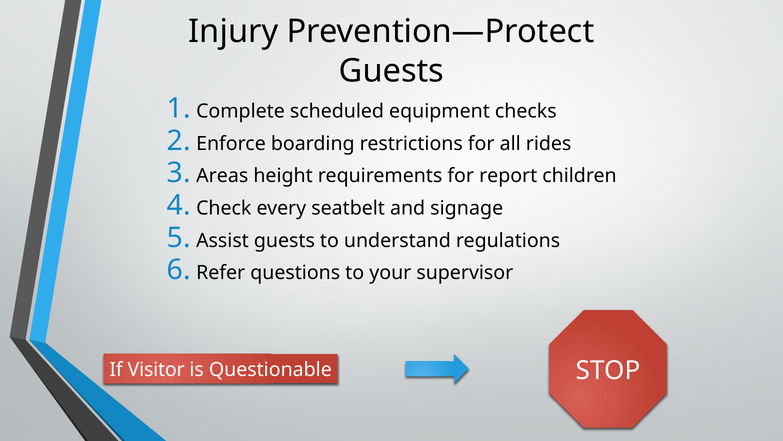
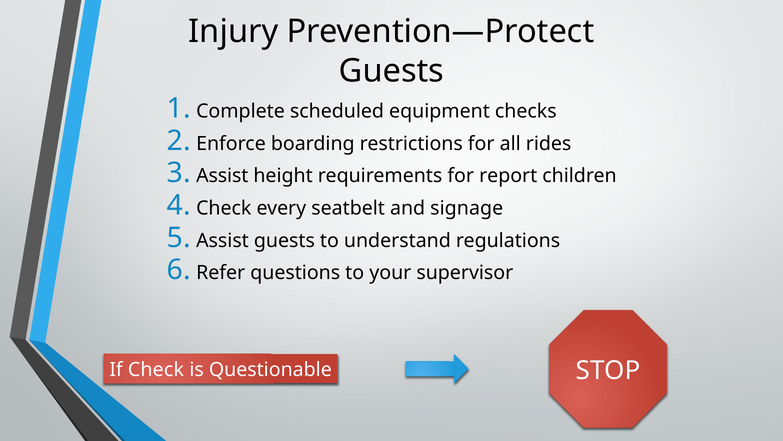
Areas: Areas -> Assist (222, 176)
If Visitor: Visitor -> Check (156, 369)
